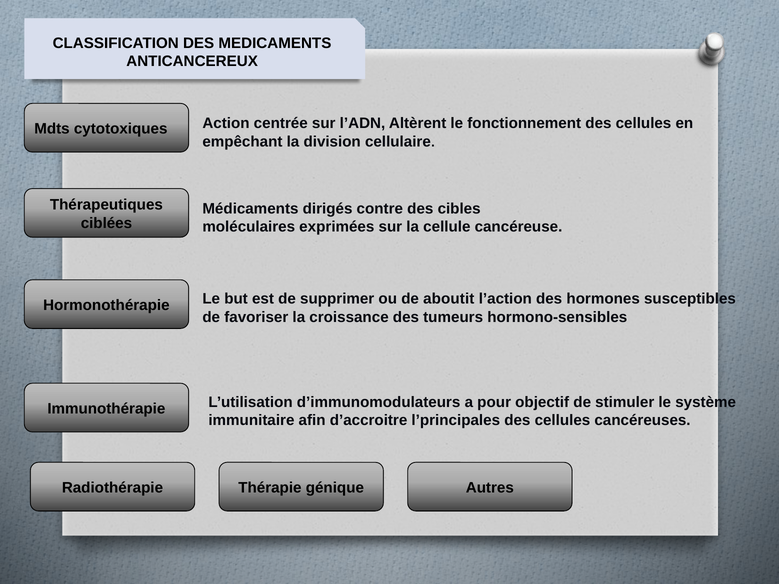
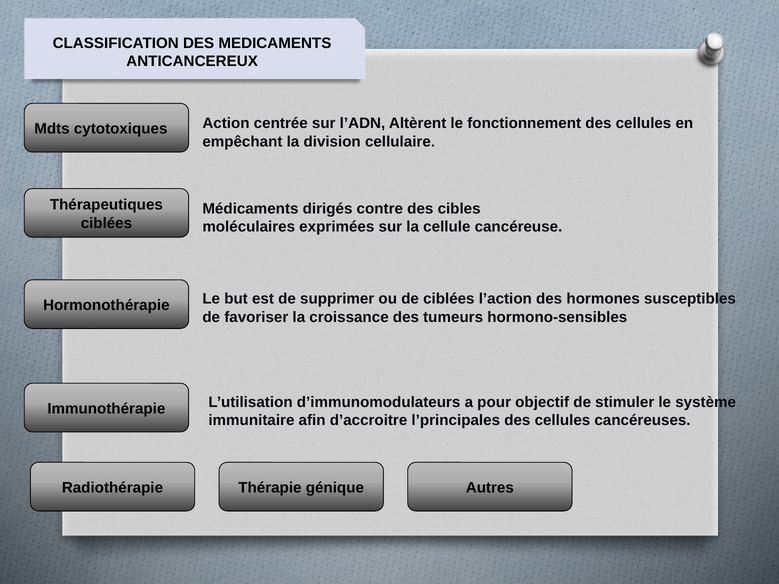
de aboutit: aboutit -> ciblées (449, 299)
